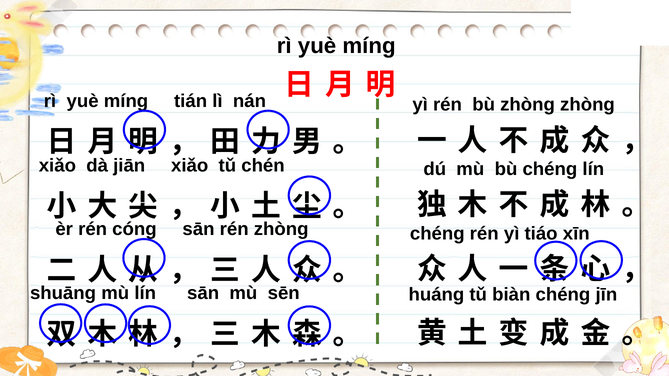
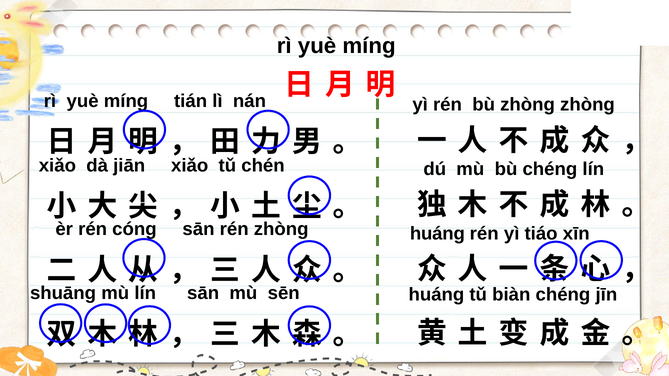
chénɡ: chénɡ -> huánɡ (437, 234)
